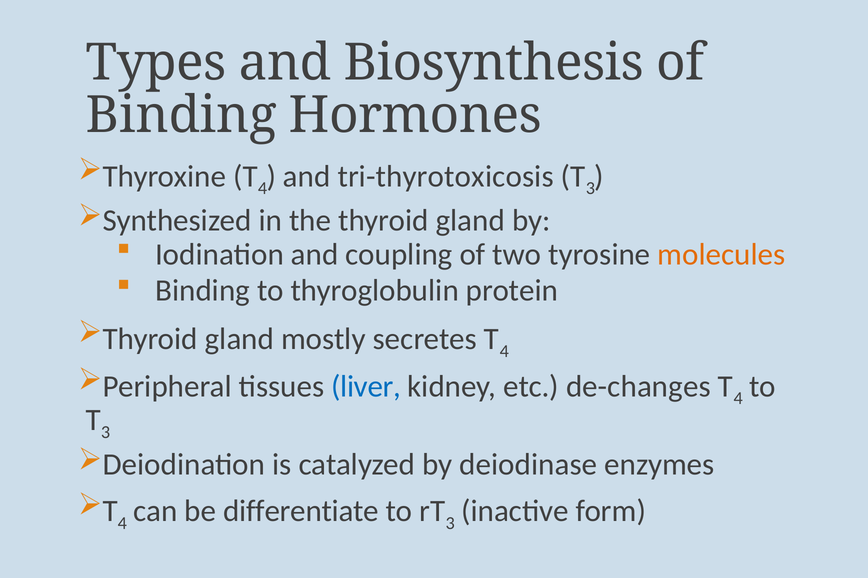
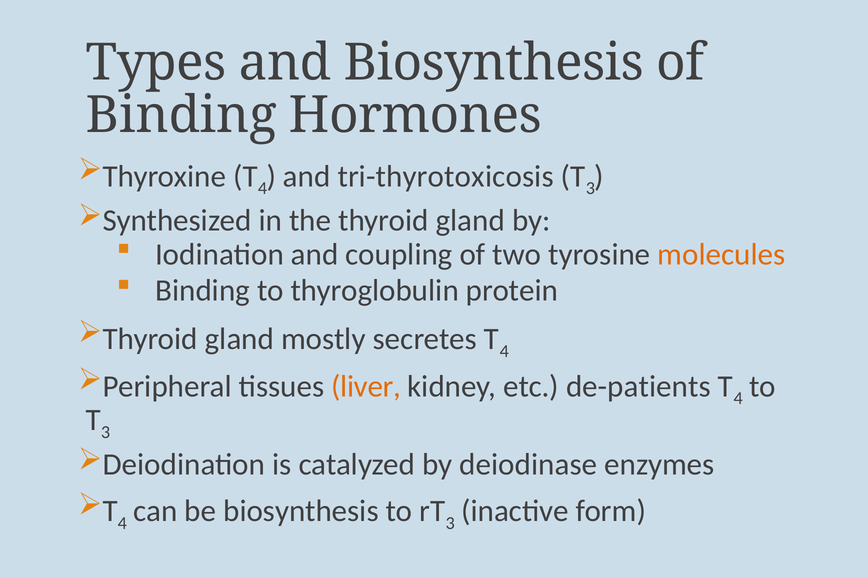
liver colour: blue -> orange (366, 387)
de-changes: de-changes -> de-patients (638, 387)
be differentiate: differentiate -> biosynthesis (301, 512)
